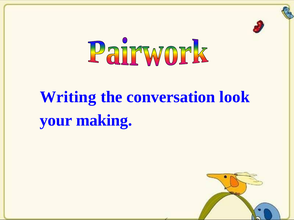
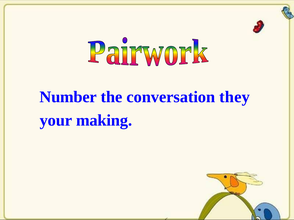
Writing: Writing -> Number (68, 97)
look: look -> they (235, 97)
